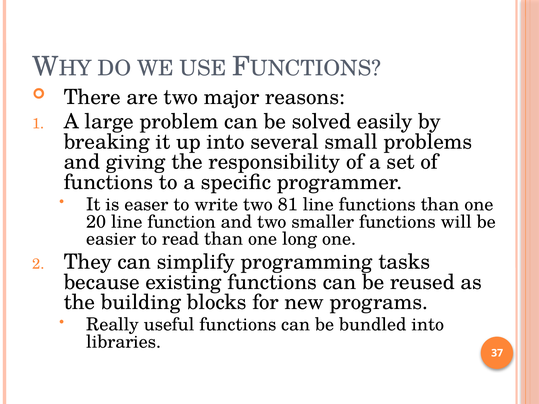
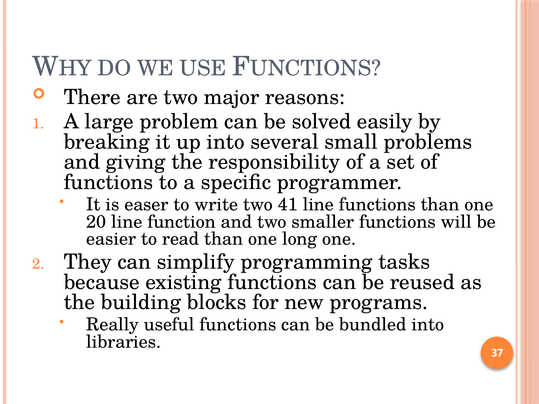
81: 81 -> 41 (288, 205)
